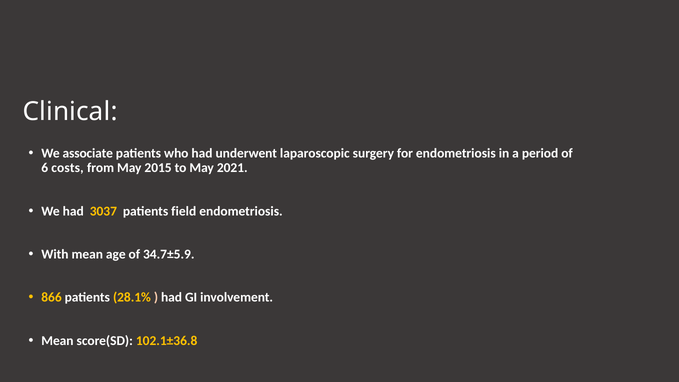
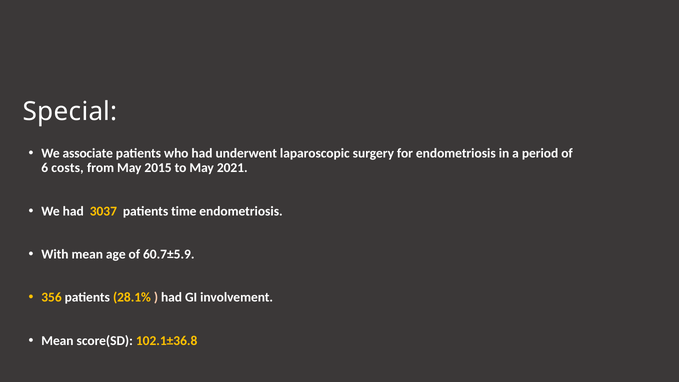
Clinical: Clinical -> Special (70, 111)
field: field -> time (184, 211)
34.7±5.9: 34.7±5.9 -> 60.7±5.9 (169, 254)
866: 866 -> 356 (52, 297)
